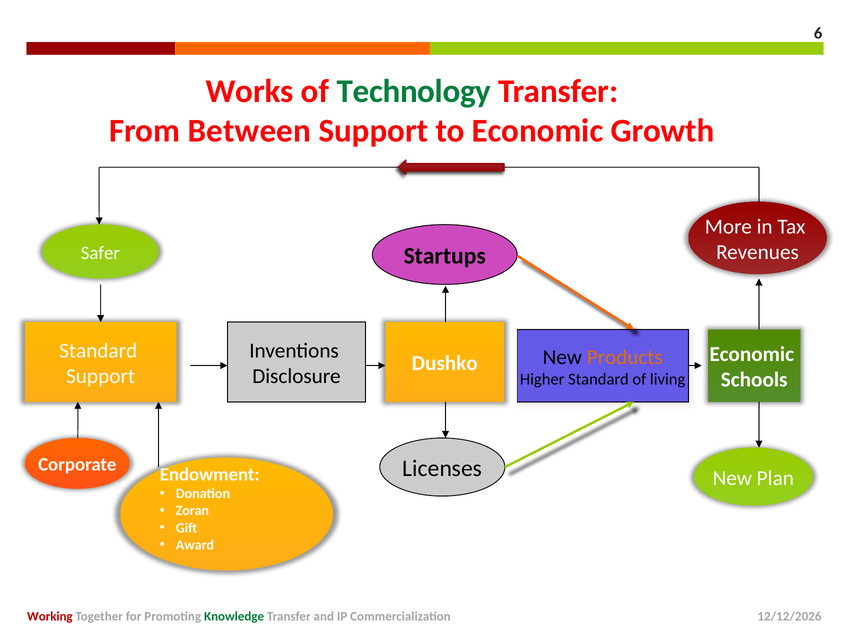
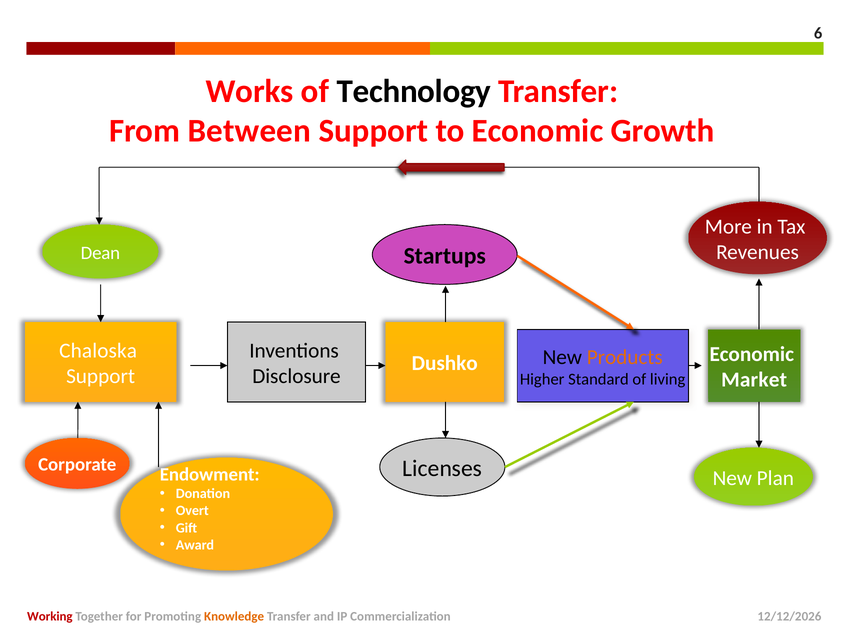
Technology colour: green -> black (414, 91)
Safer: Safer -> Dean (100, 253)
Standard: Standard -> Chaloska (98, 350)
Schools: Schools -> Market (754, 380)
Zoran: Zoran -> Overt (192, 510)
Knowledge colour: green -> orange (234, 616)
